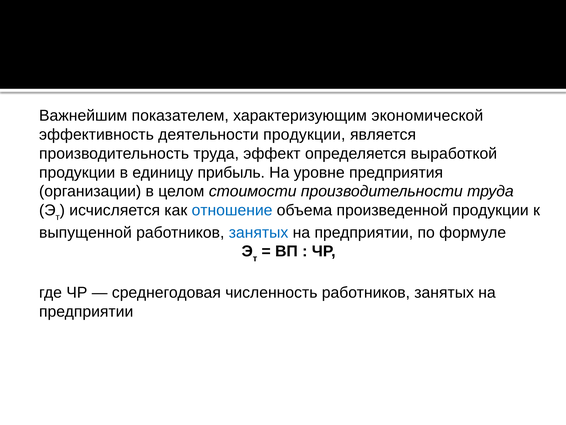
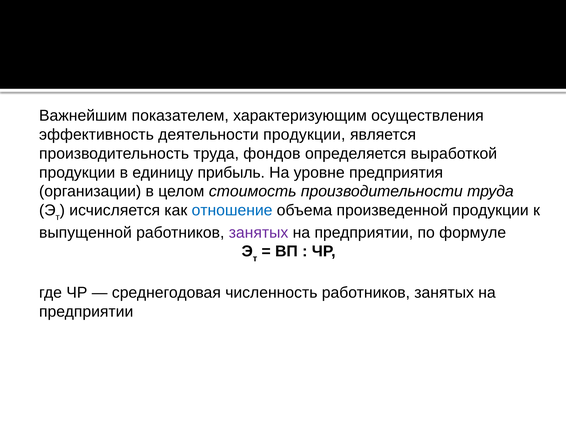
экономической: экономической -> осуществления (427, 116)
эффект: эффект -> фондов (272, 153)
стоимости: стоимости -> стоимость (253, 191)
занятых colour: blue -> purple (259, 232)
